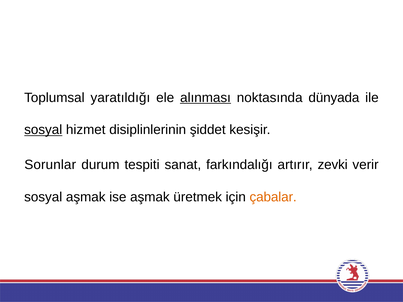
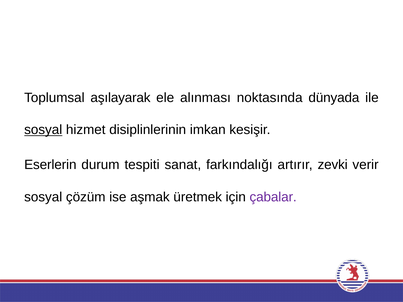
yaratıldığı: yaratıldığı -> aşılayarak (121, 98)
alınması underline: present -> none (206, 98)
şiddet: şiddet -> imkan (208, 130)
Sorunlar: Sorunlar -> Eserlerin (50, 165)
sosyal aşmak: aşmak -> çözüm (86, 197)
çabalar colour: orange -> purple (273, 197)
